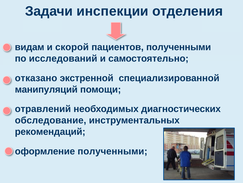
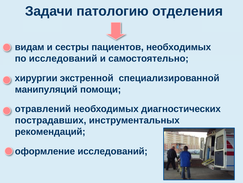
инспекции: инспекции -> патологию (113, 11)
скорой: скорой -> сестры (72, 47)
пациентов полученными: полученными -> необходимых (179, 47)
отказано: отказано -> хирургии (36, 78)
обследование: обследование -> пострадавших (51, 120)
оформление полученными: полученными -> исследований (113, 151)
